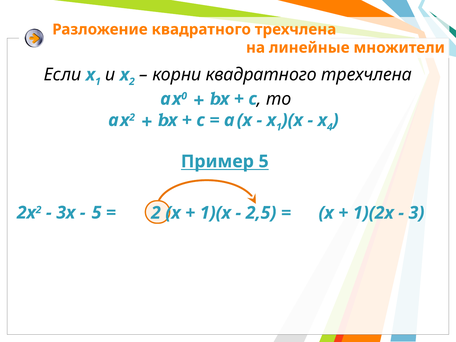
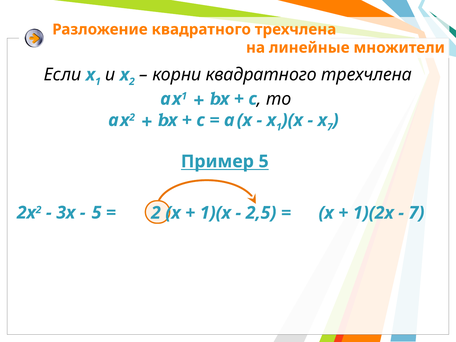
0: 0 -> 1 (184, 96)
х 4: 4 -> 7 (330, 127)
3: 3 -> 7 (417, 213)
